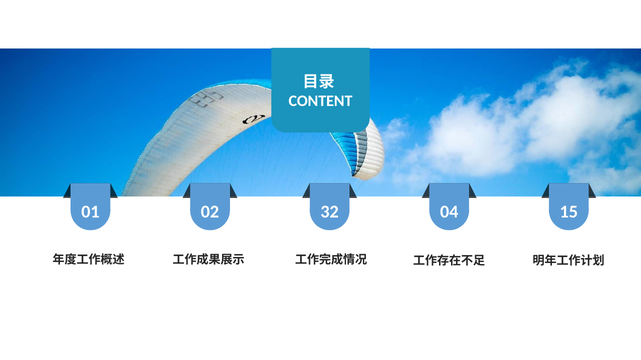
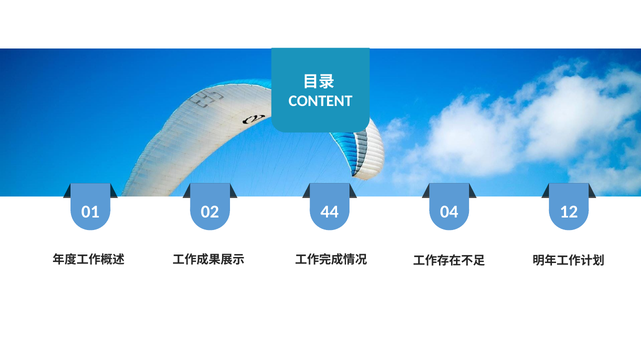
32: 32 -> 44 (330, 212)
15: 15 -> 12 (569, 212)
